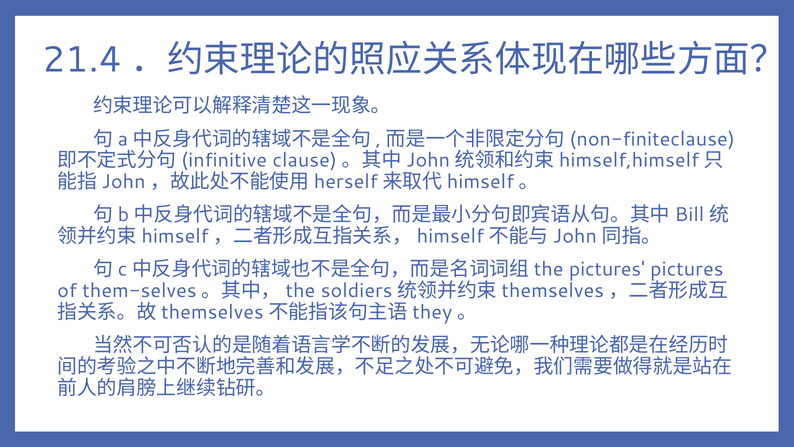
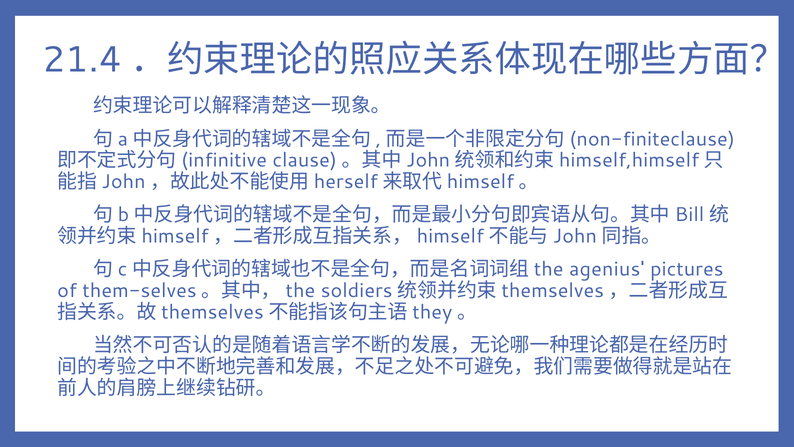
pictures: pictures -> agenius (607, 269)
